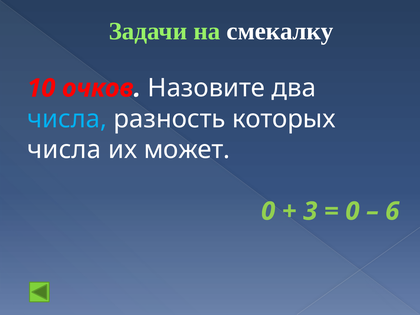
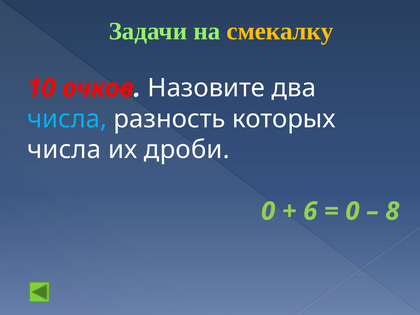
смекалку colour: white -> yellow (280, 31)
может: может -> дроби (187, 150)
3: 3 -> 6 (310, 211)
6: 6 -> 8 (392, 211)
